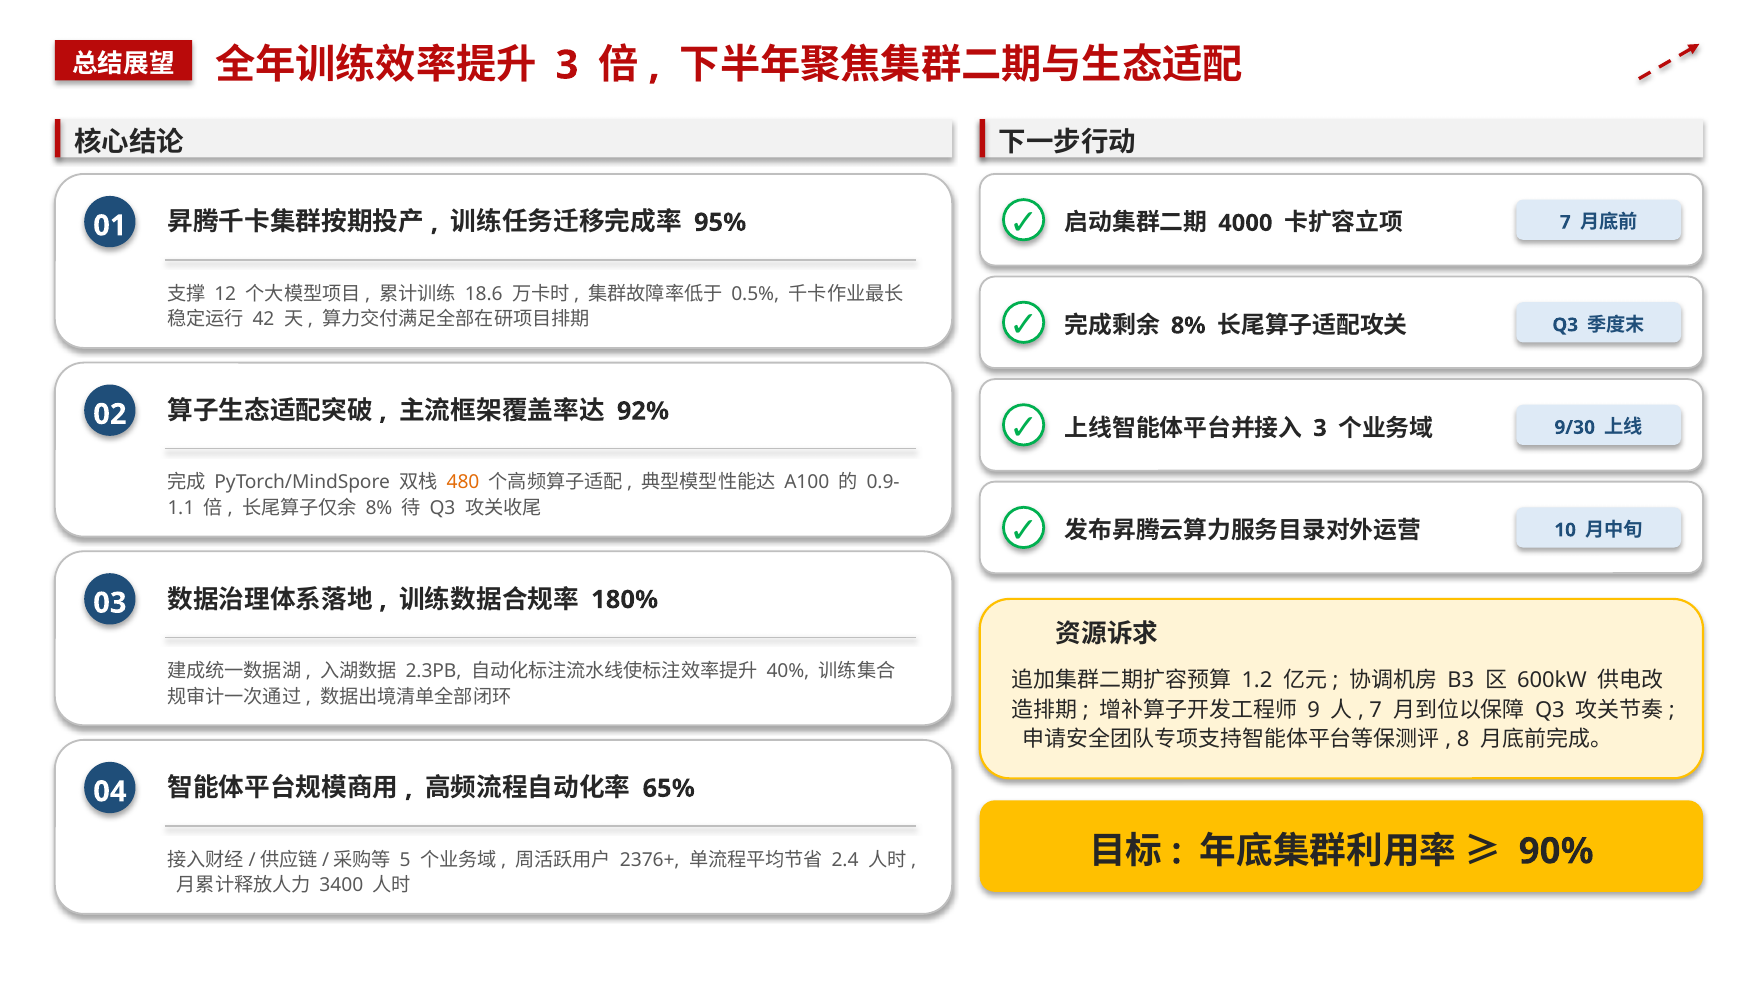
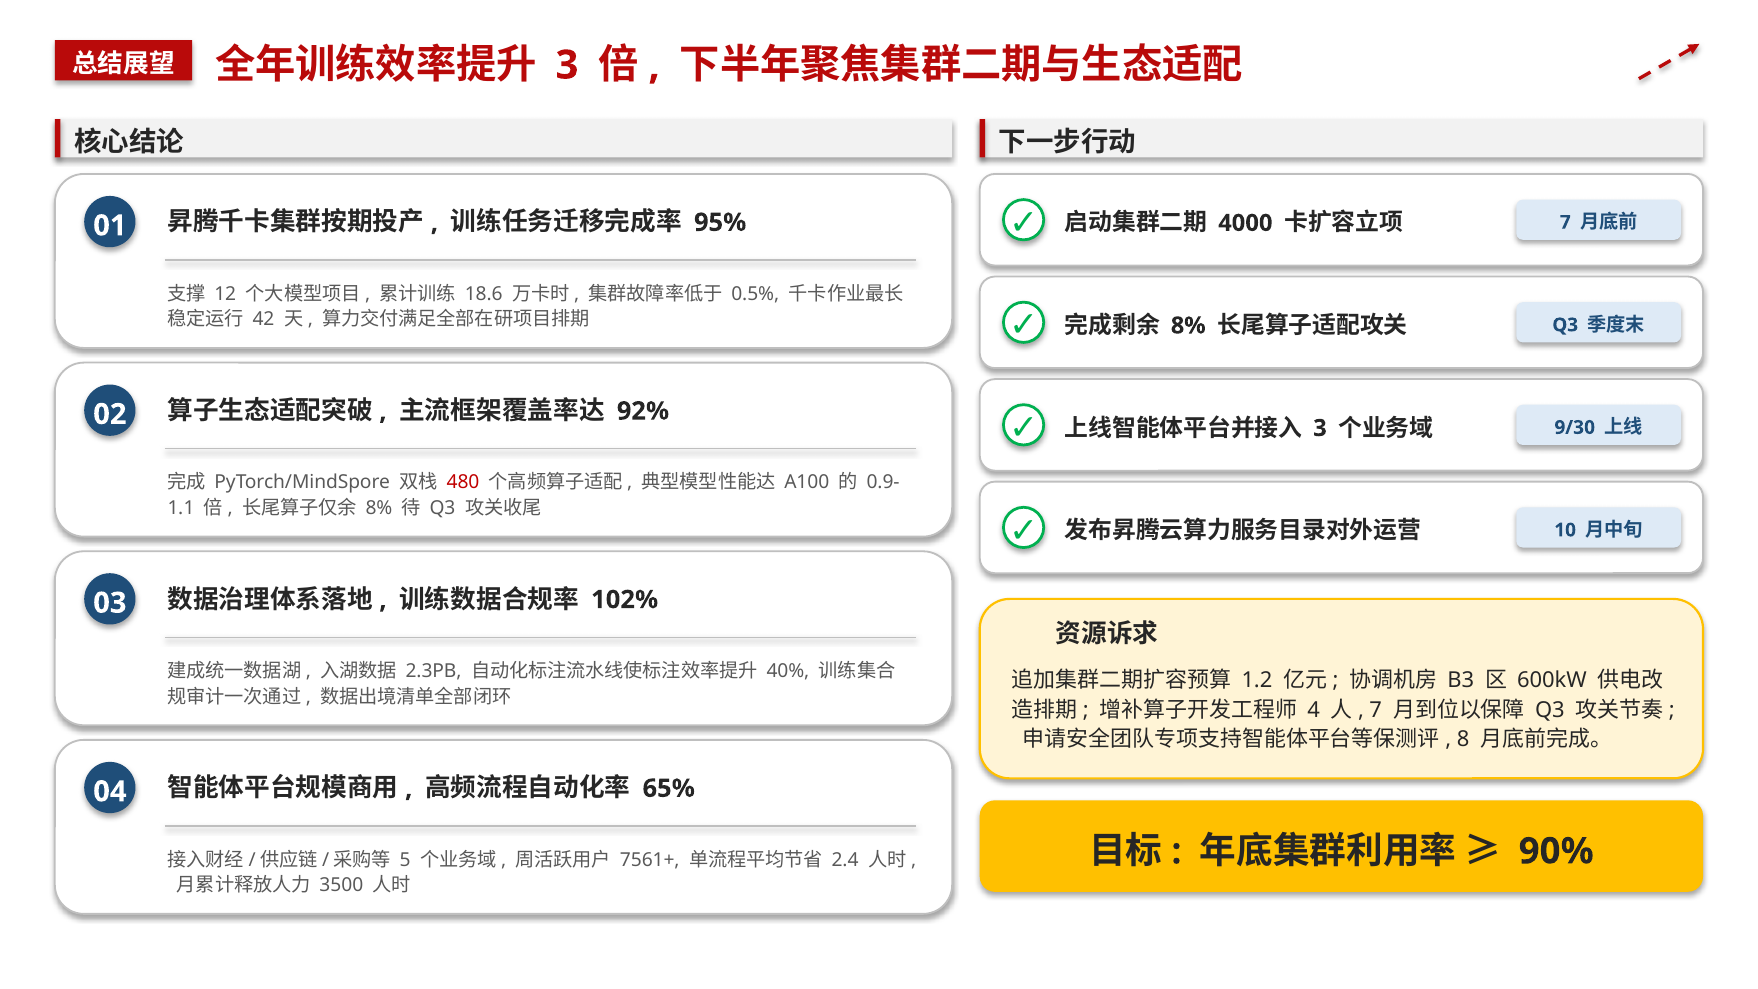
480 colour: orange -> red (463, 482)
180%: 180% -> 102% (625, 600)
9: 9 -> 4 (1314, 710)
2376+: 2376+ -> 7561+ (650, 860)
3400: 3400 -> 3500 (341, 885)
